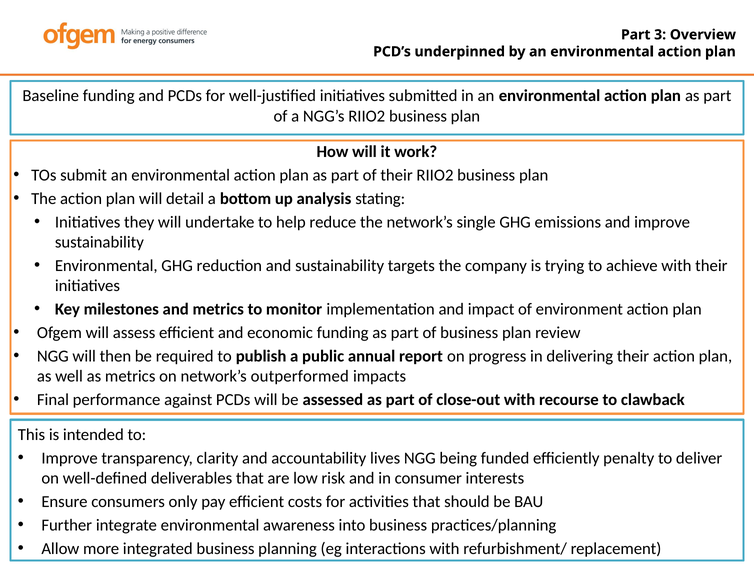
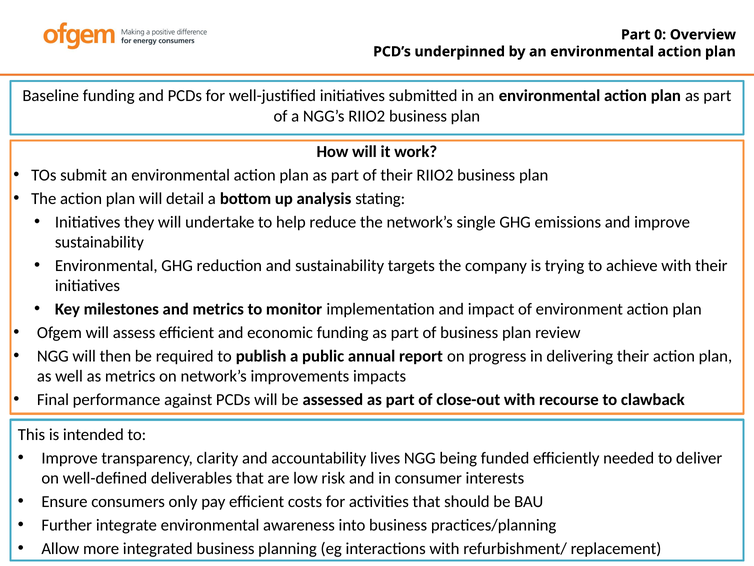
3: 3 -> 0 (660, 35)
outperformed: outperformed -> improvements (300, 376)
penalty: penalty -> needed (629, 458)
